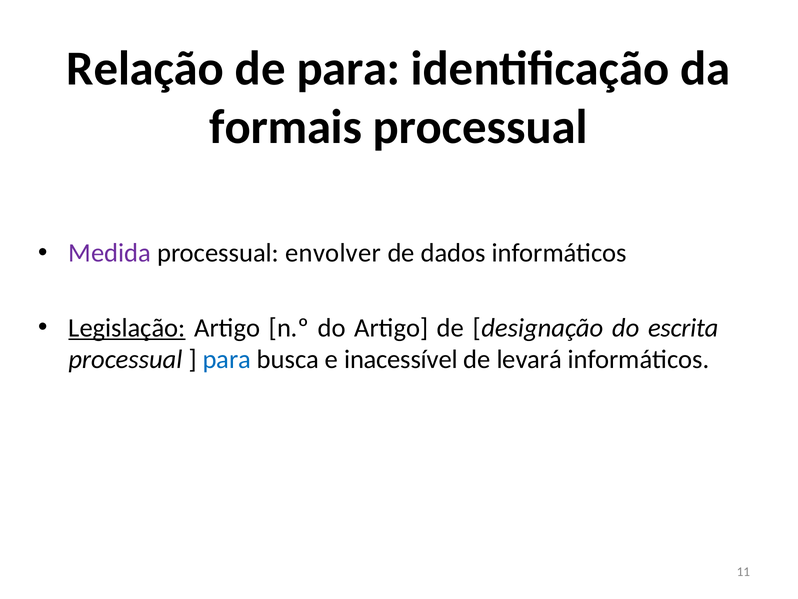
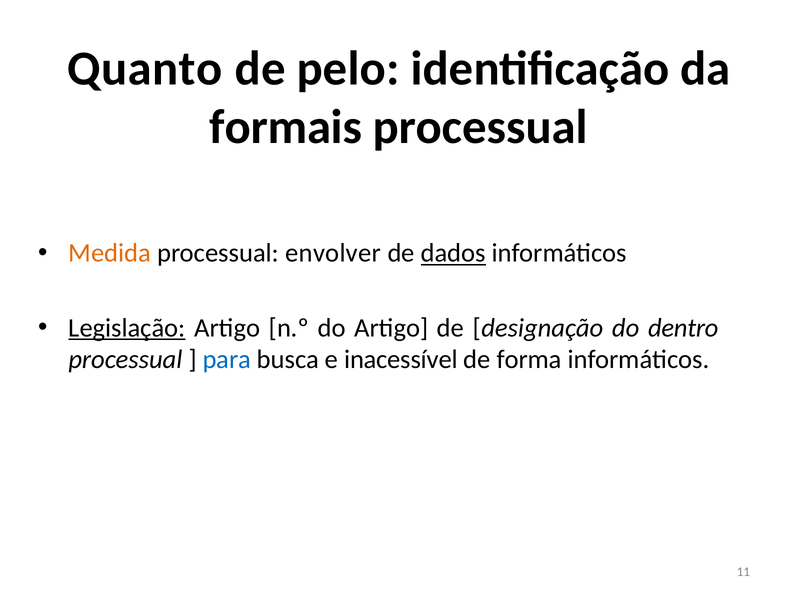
Relação: Relação -> Quanto (145, 69)
de para: para -> pelo (348, 69)
Medida colour: purple -> orange (110, 253)
dados underline: none -> present (453, 253)
escrita: escrita -> dentro (683, 327)
levará: levará -> forma (529, 359)
